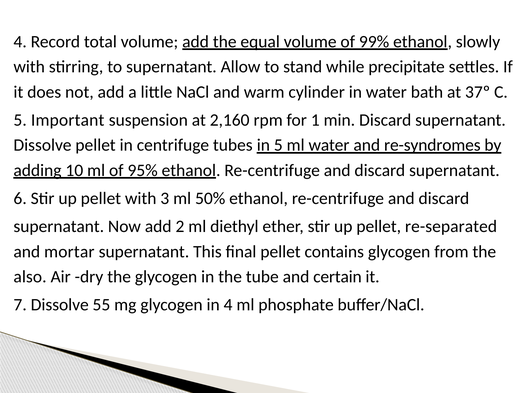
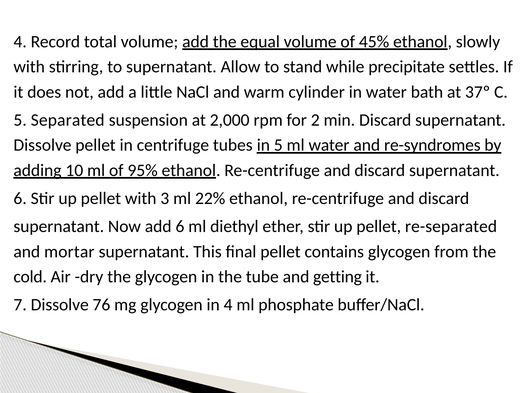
99%: 99% -> 45% (374, 42)
Important: Important -> Separated (68, 120)
2,160: 2,160 -> 2,000 (230, 120)
1: 1 -> 2 (315, 120)
50%: 50% -> 22% (210, 198)
add 2: 2 -> 6 (180, 226)
also: also -> cold (30, 277)
certain: certain -> getting (337, 277)
55: 55 -> 76 (101, 305)
